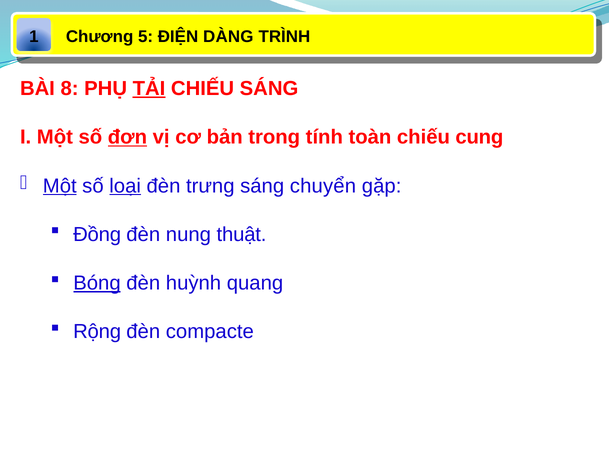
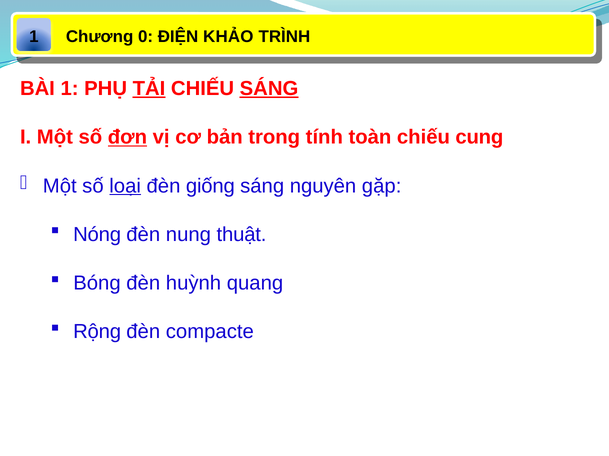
5: 5 -> 0 (146, 36)
DÀNG: DÀNG -> KHẢO (228, 36)
BÀI 8: 8 -> 1 (70, 89)
SÁNG underline: none -> present (269, 89)
Một underline: present -> none (60, 186)
trưng: trưng -> giống (210, 186)
chuyển: chuyển -> nguyên (323, 186)
Đồng: Đồng -> Nóng (97, 235)
Bóng underline: present -> none (97, 284)
